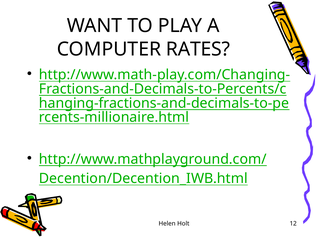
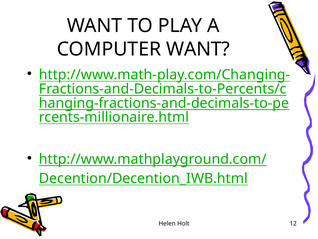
COMPUTER RATES: RATES -> WANT (198, 49)
